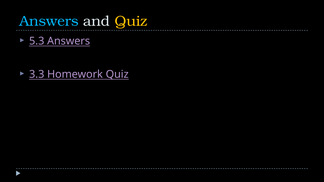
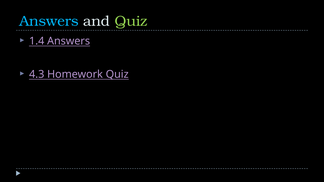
Quiz colour: yellow -> light green (131, 21)
5.3: 5.3 -> 1.4 (37, 41)
3.3: 3.3 -> 4.3 (37, 74)
